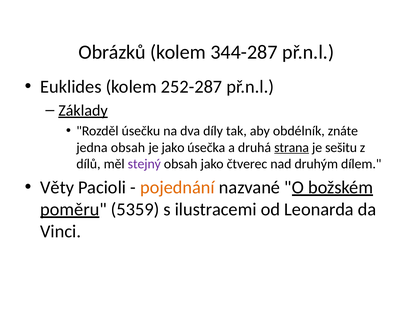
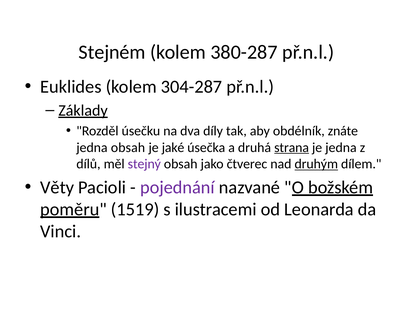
Obrázků: Obrázků -> Stejném (112, 52)
344-287: 344-287 -> 380-287 (244, 52)
252-287: 252-287 -> 304-287 (192, 87)
je jako: jako -> jaké (173, 147)
je sešitu: sešitu -> jedna (341, 147)
druhým underline: none -> present (316, 164)
pojednání colour: orange -> purple (177, 187)
5359: 5359 -> 1519 (135, 209)
